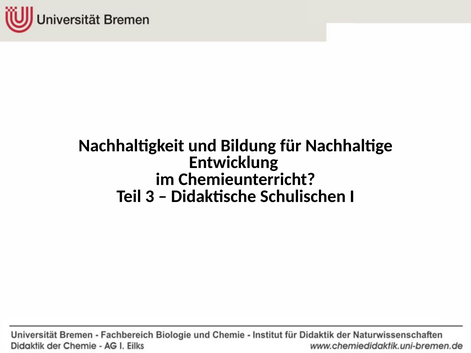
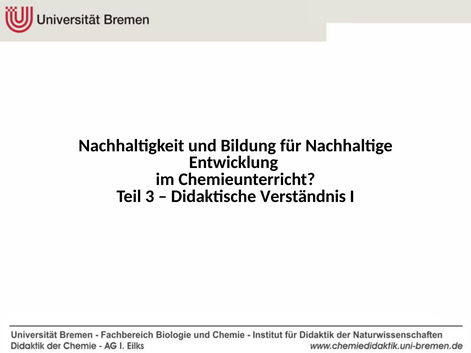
Schulischen: Schulischen -> Verständnis (303, 197)
